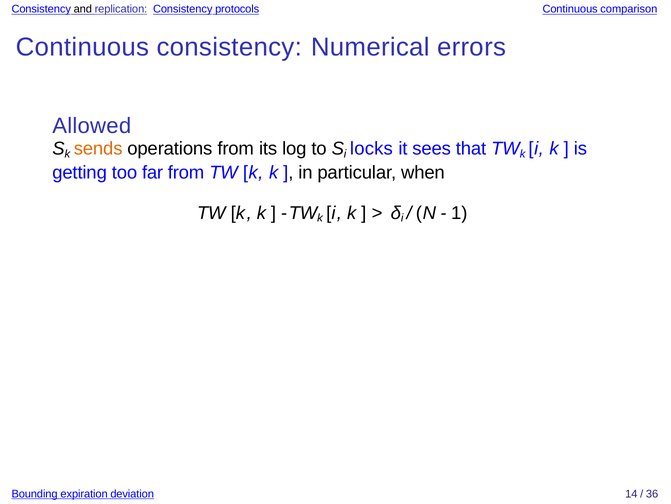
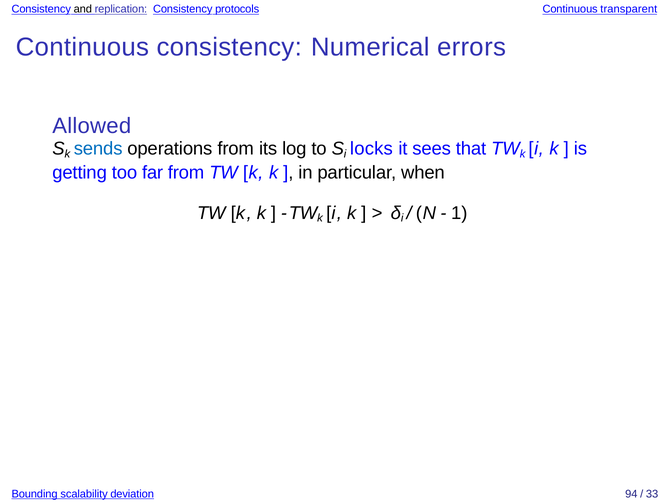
comparison: comparison -> transparent (629, 9)
sends colour: orange -> blue (98, 149)
expiration: expiration -> scalability (84, 494)
14: 14 -> 94 (631, 494)
36: 36 -> 33 (652, 494)
